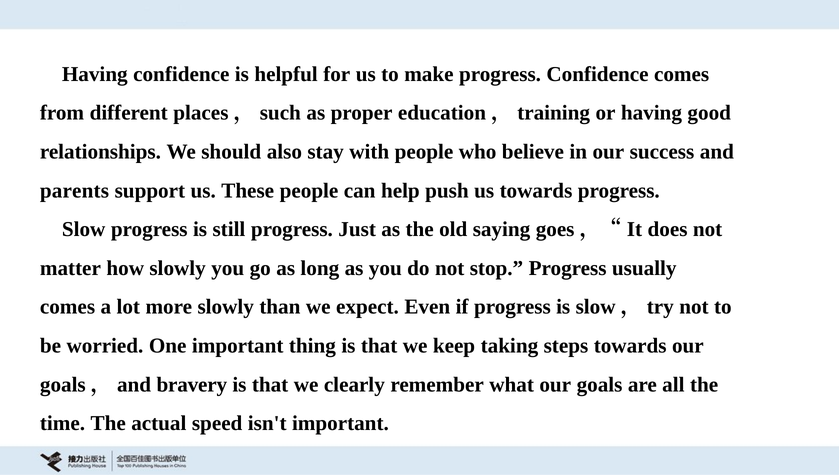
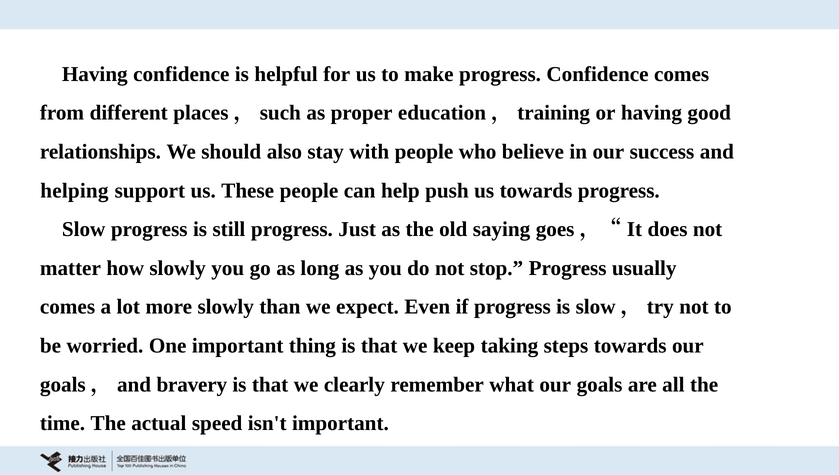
parents: parents -> helping (74, 190)
